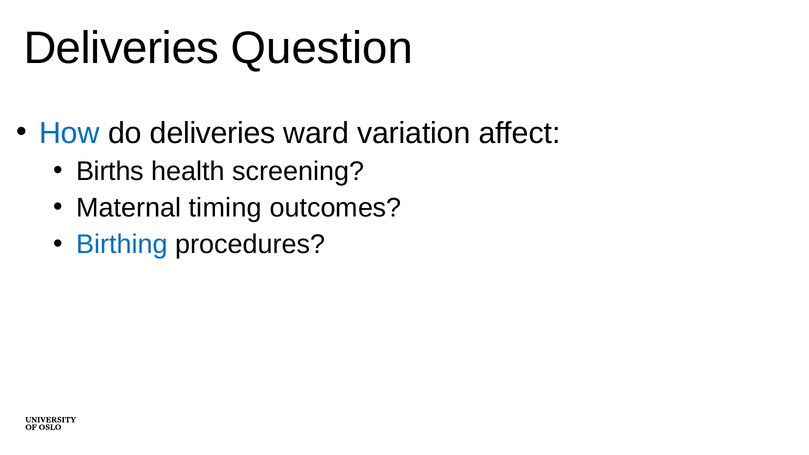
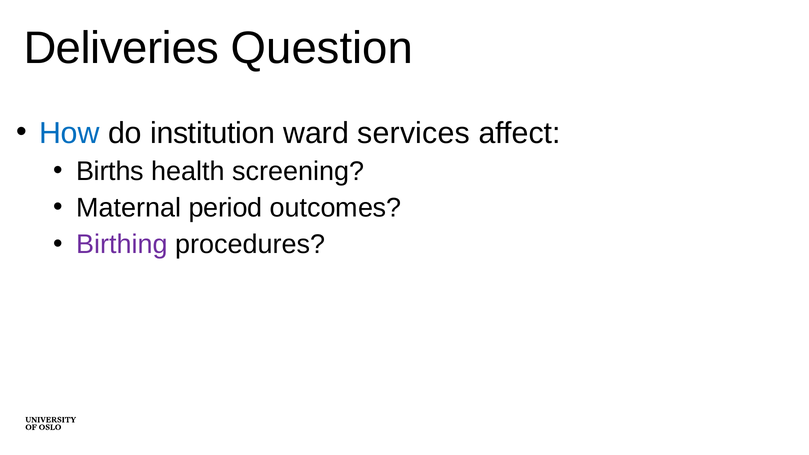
do deliveries: deliveries -> institution (213, 133)
variation: variation -> services (414, 133)
timing: timing -> period (225, 208)
Birthing colour: blue -> purple (122, 245)
